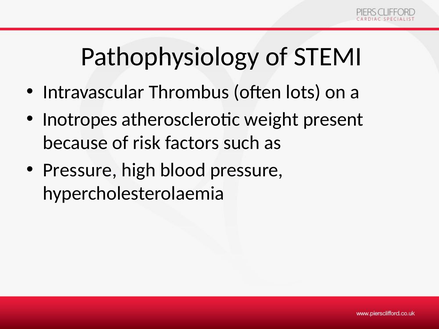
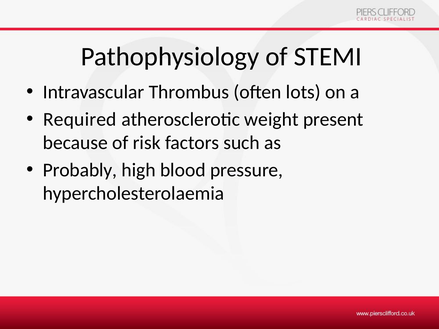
Inotropes: Inotropes -> Required (80, 119)
Pressure: Pressure -> Probably (80, 170)
